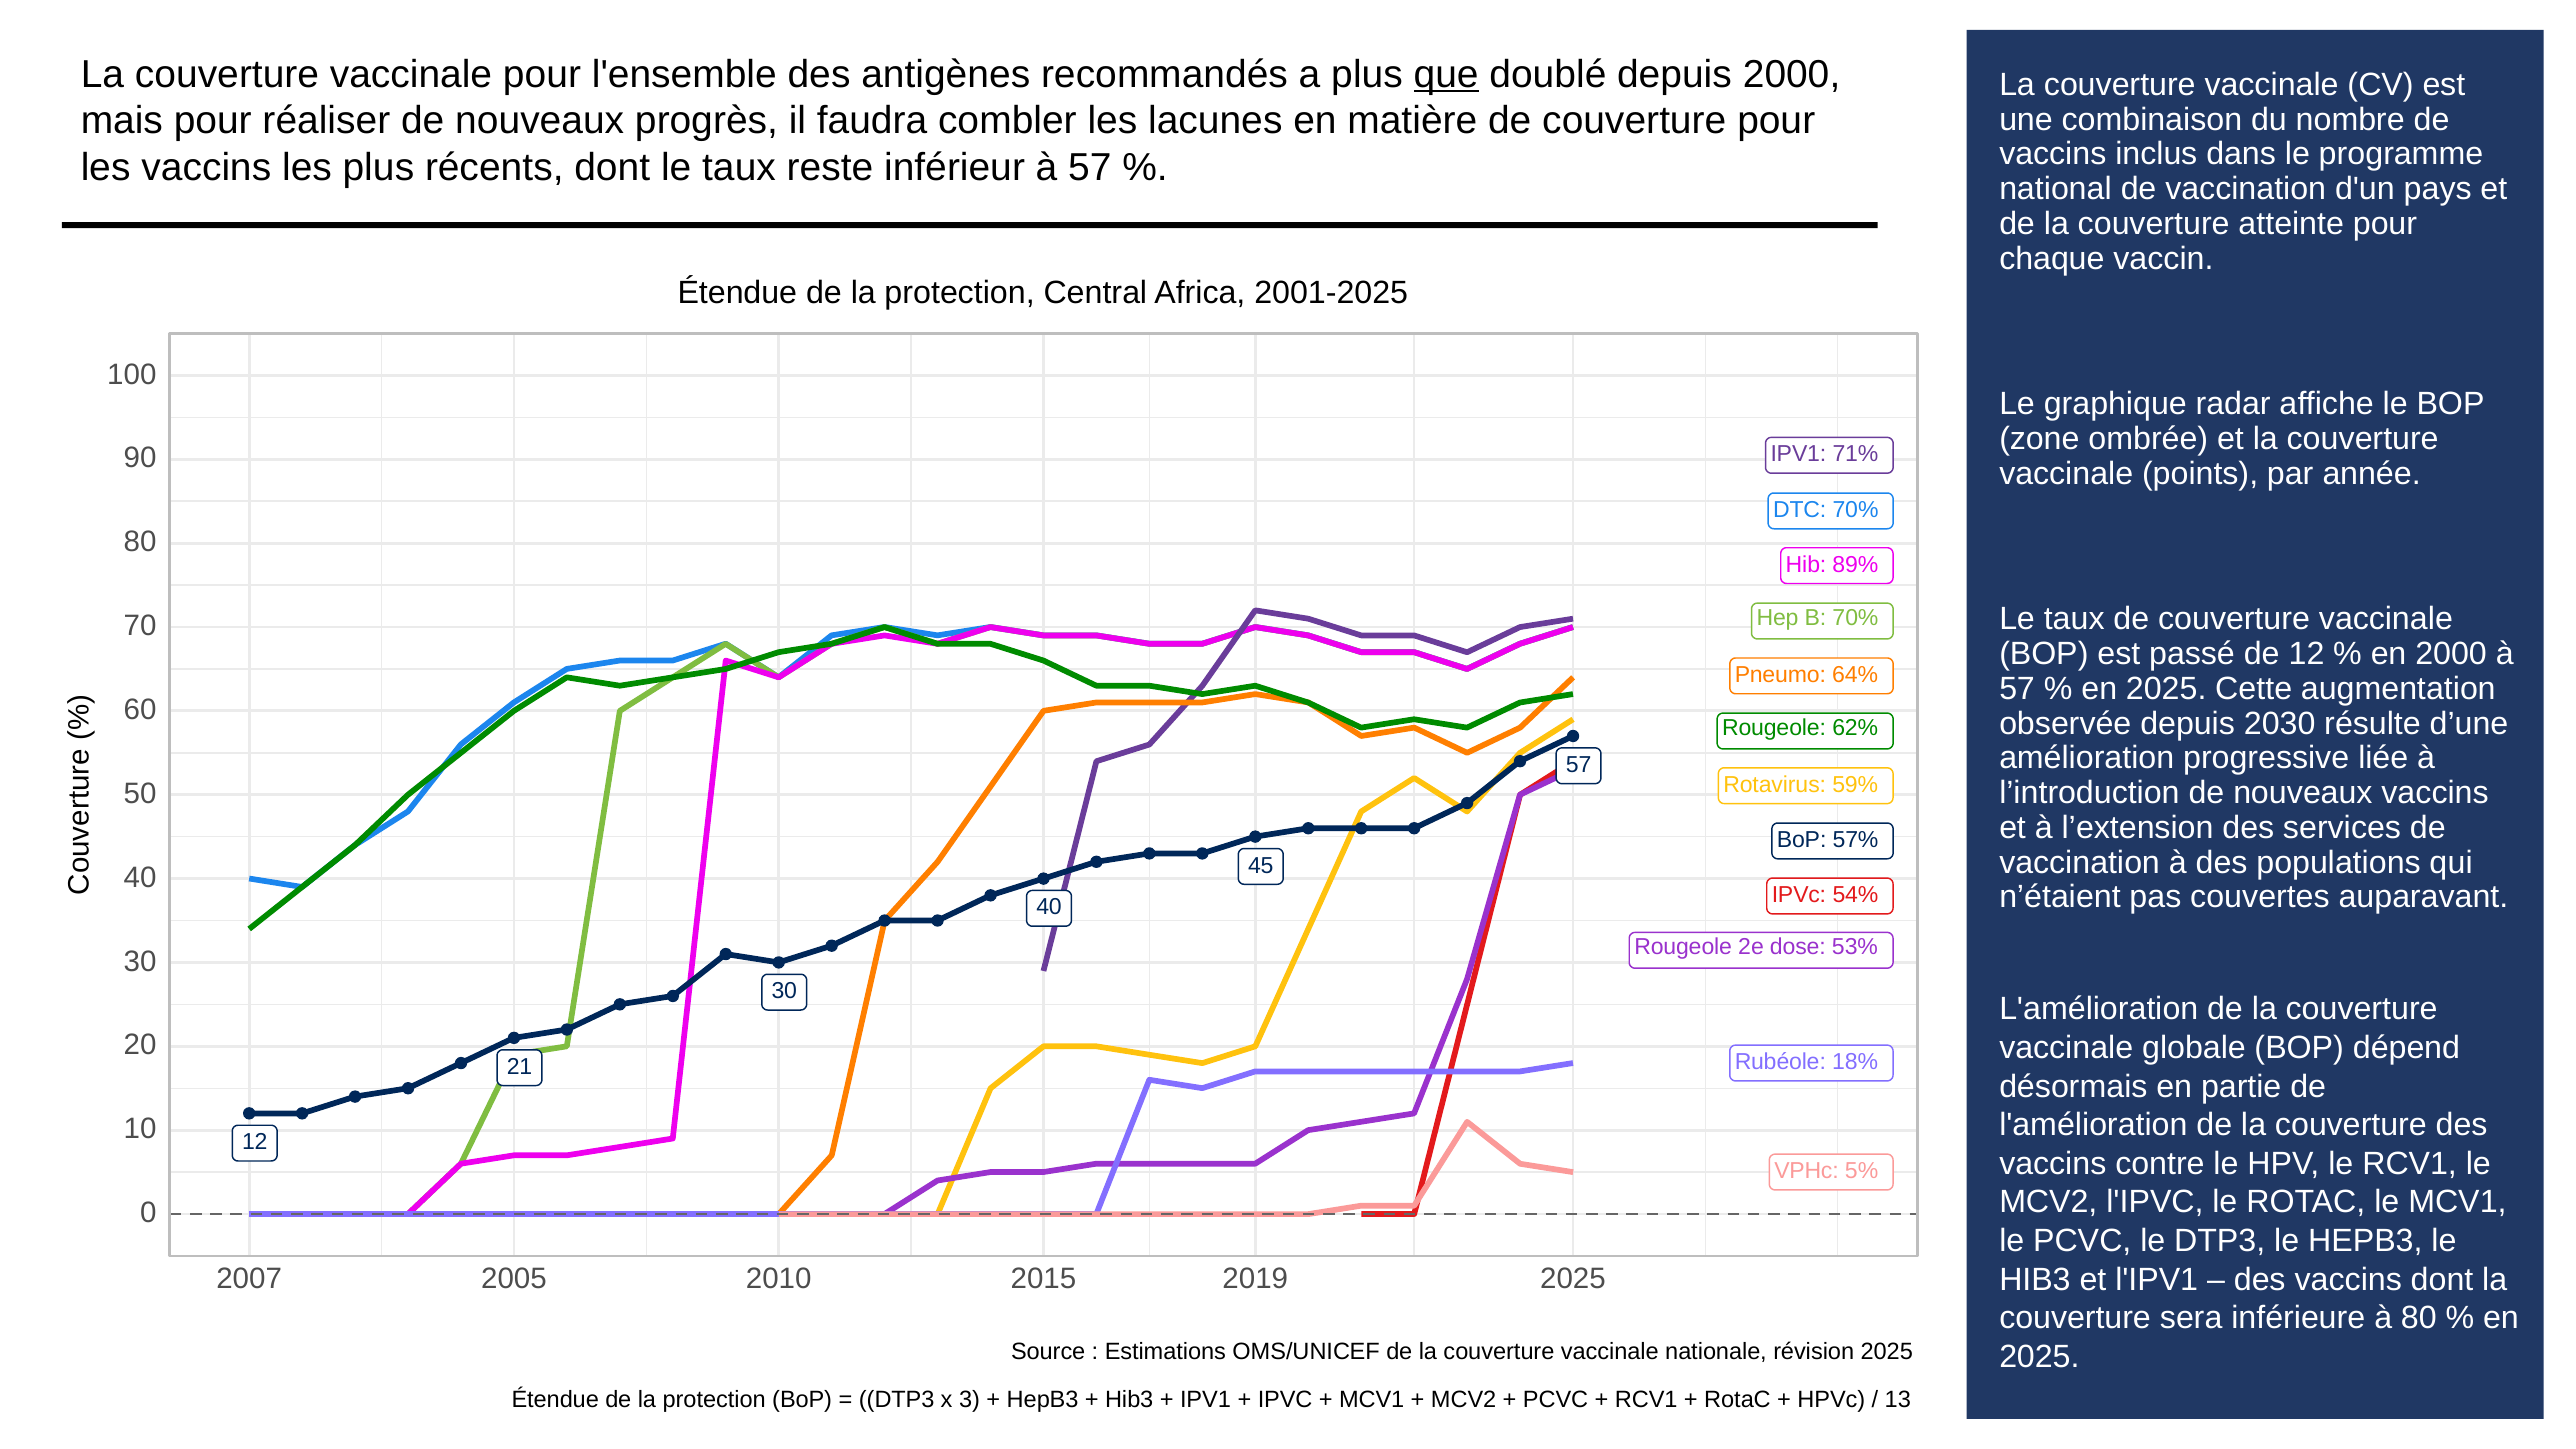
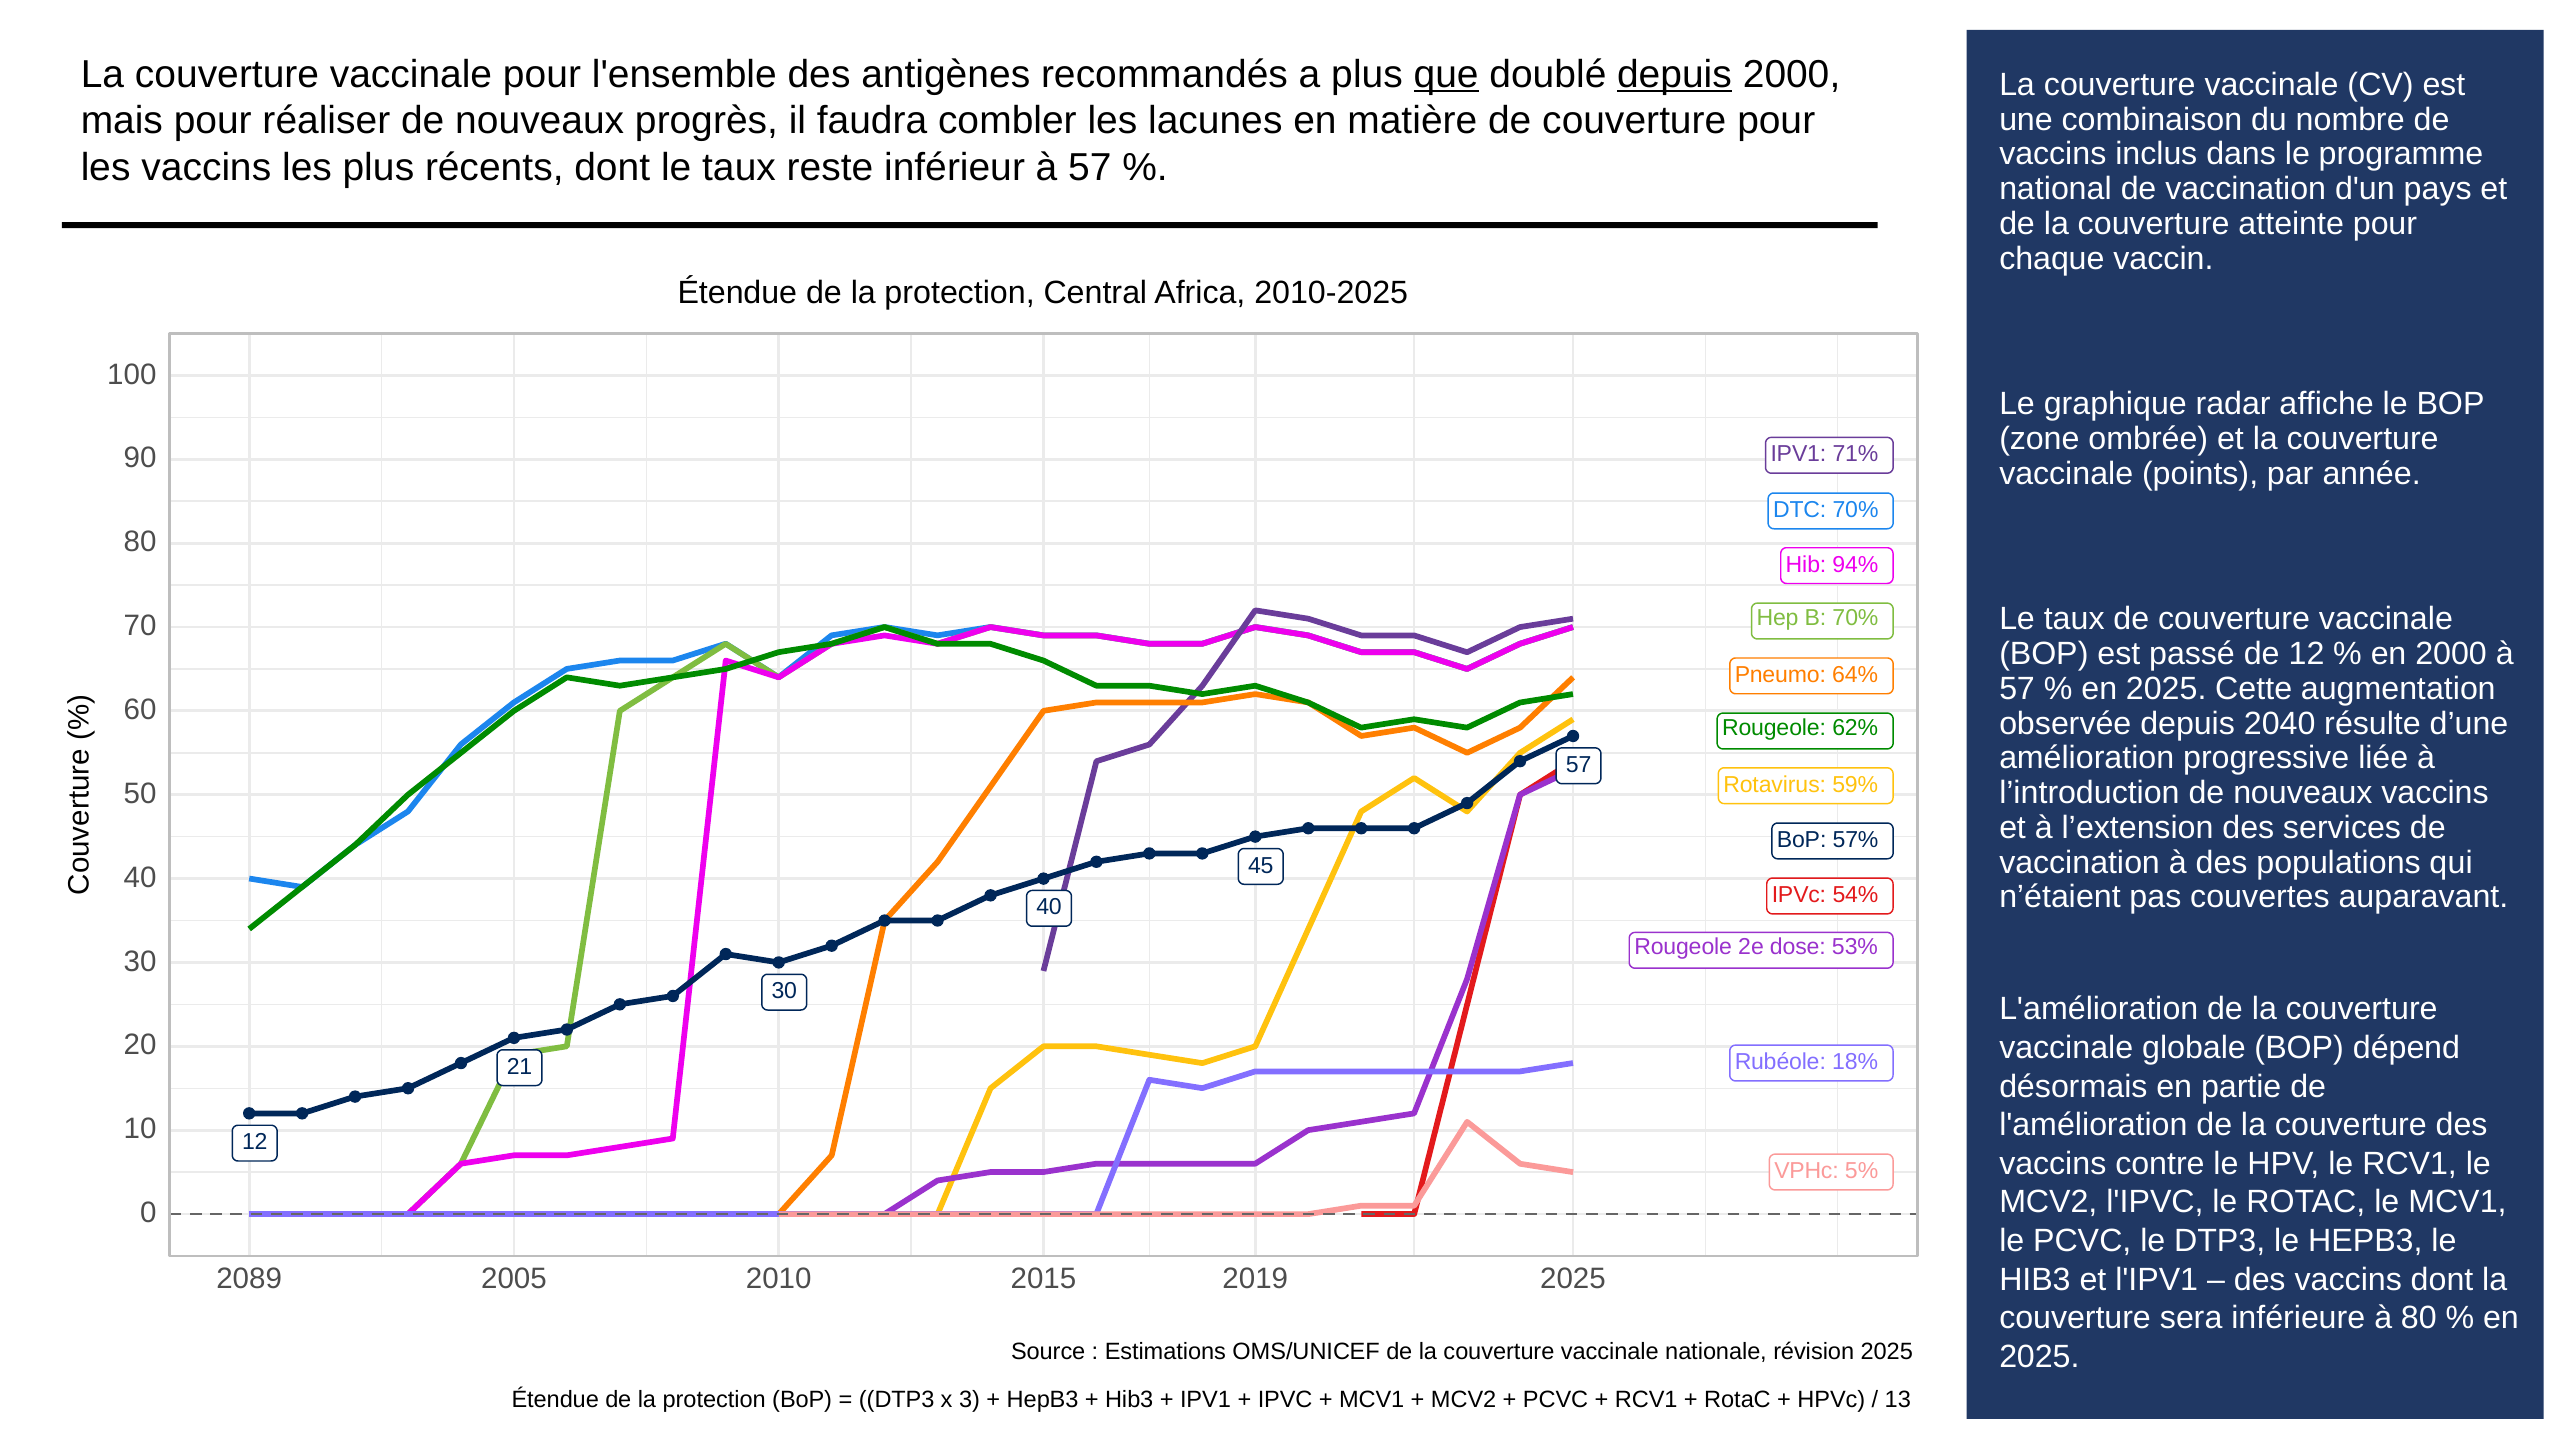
depuis underline: none -> present (1674, 74)
2001-2025: 2001-2025 -> 2010-2025 (1331, 293)
89%: 89% -> 94% (1855, 565)
2030: 2030 -> 2040 (2280, 723)
2007: 2007 -> 2089 (249, 1279)
